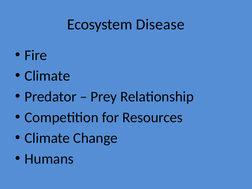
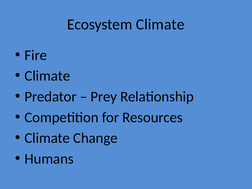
Ecosystem Disease: Disease -> Climate (160, 24)
